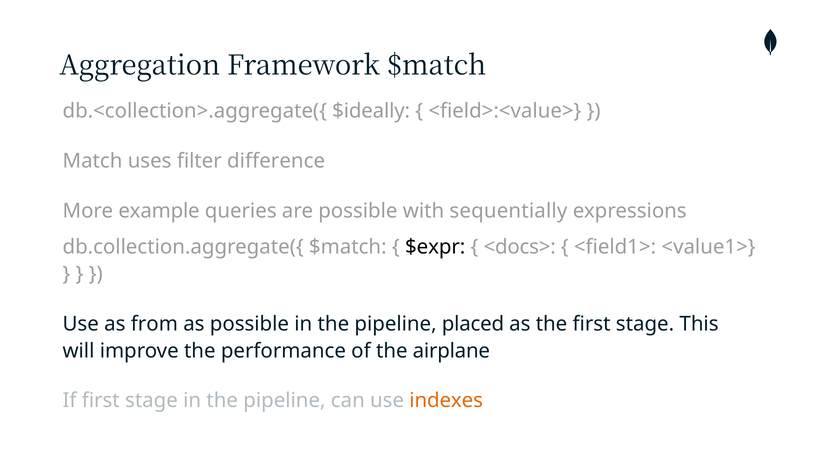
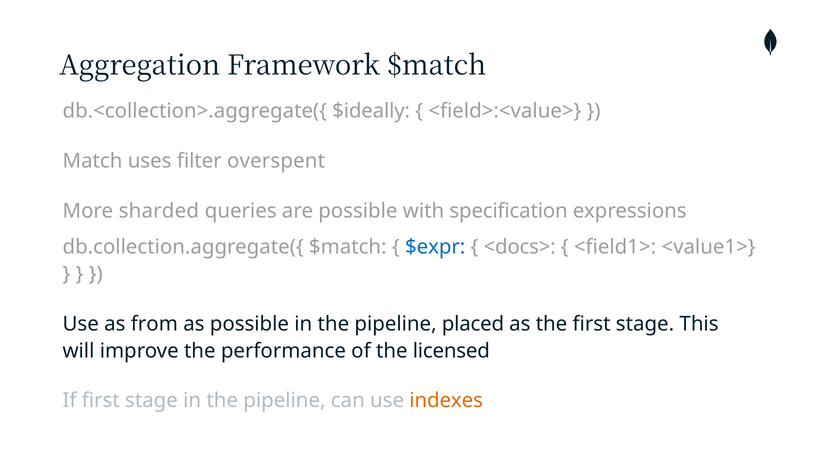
difference: difference -> overspent (276, 161)
example: example -> sharded (159, 211)
sequentially: sequentially -> specification (509, 211)
$expr colour: black -> blue (435, 247)
airplane: airplane -> licensed (451, 351)
